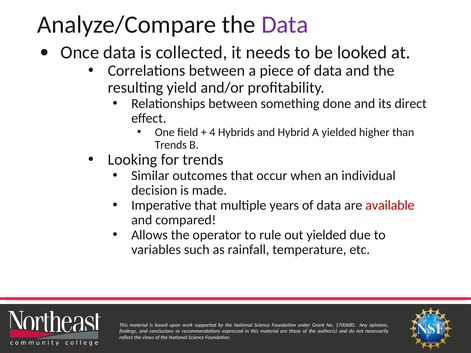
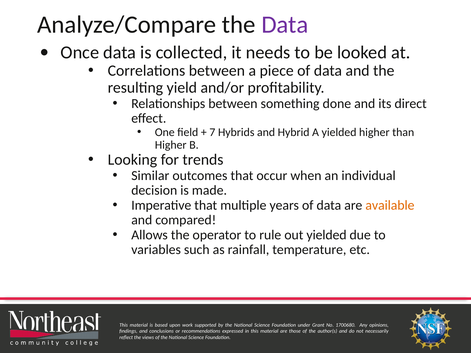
4: 4 -> 7 (212, 132)
Trends: Trends -> Higher (171, 145)
available colour: red -> orange (390, 205)
